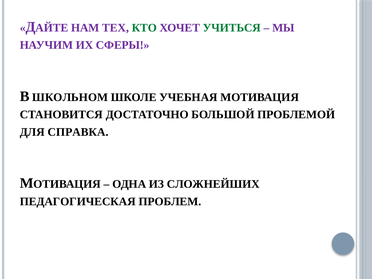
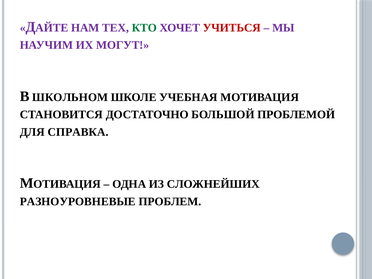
УЧИТЬСЯ colour: green -> red (232, 28)
СФЕРЫ: СФЕРЫ -> МОГУТ (123, 45)
ПЕДАГОГИЧЕСКАЯ: ПЕДАГОГИЧЕСКАЯ -> РАЗНОУРОВНЕВЫЕ (78, 201)
